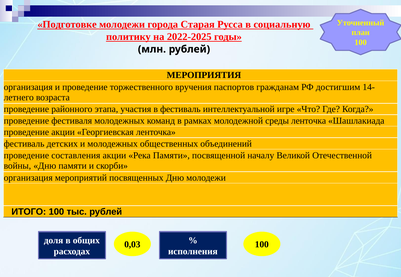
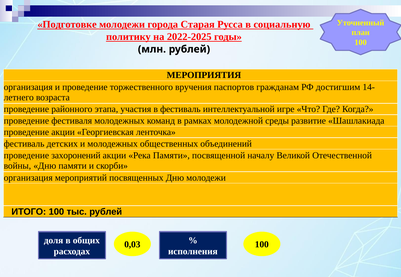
среды ленточка: ленточка -> развитие (309, 121)
составления: составления -> захоронений (76, 156)
